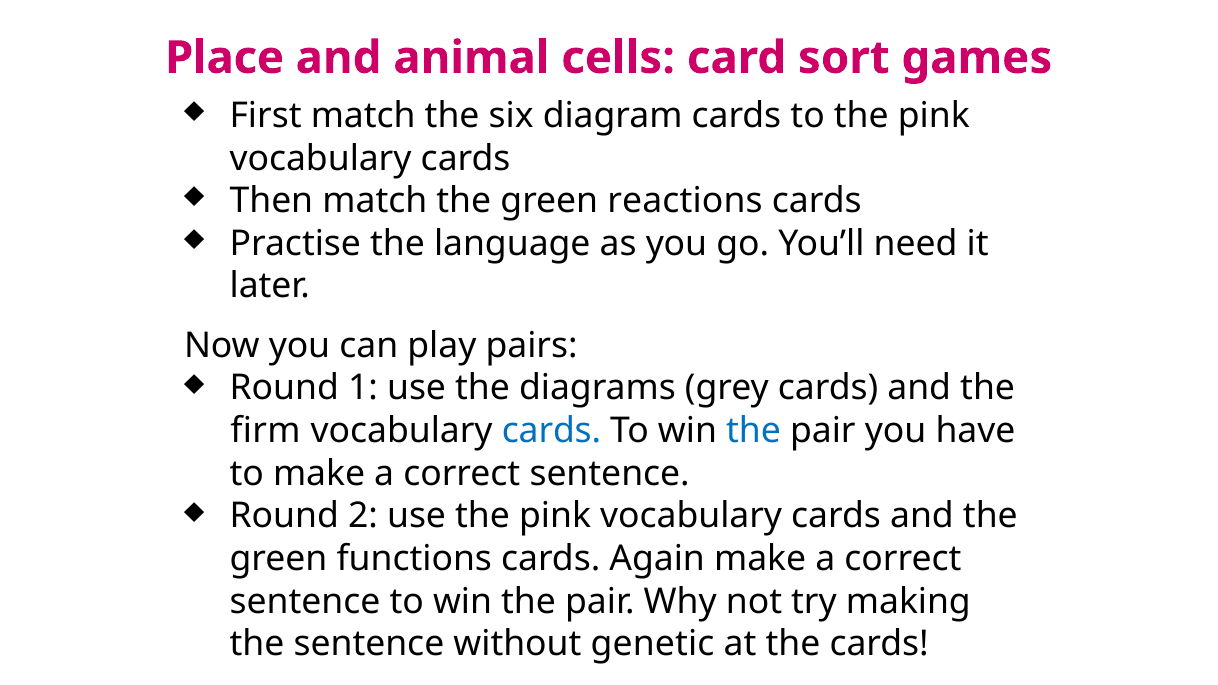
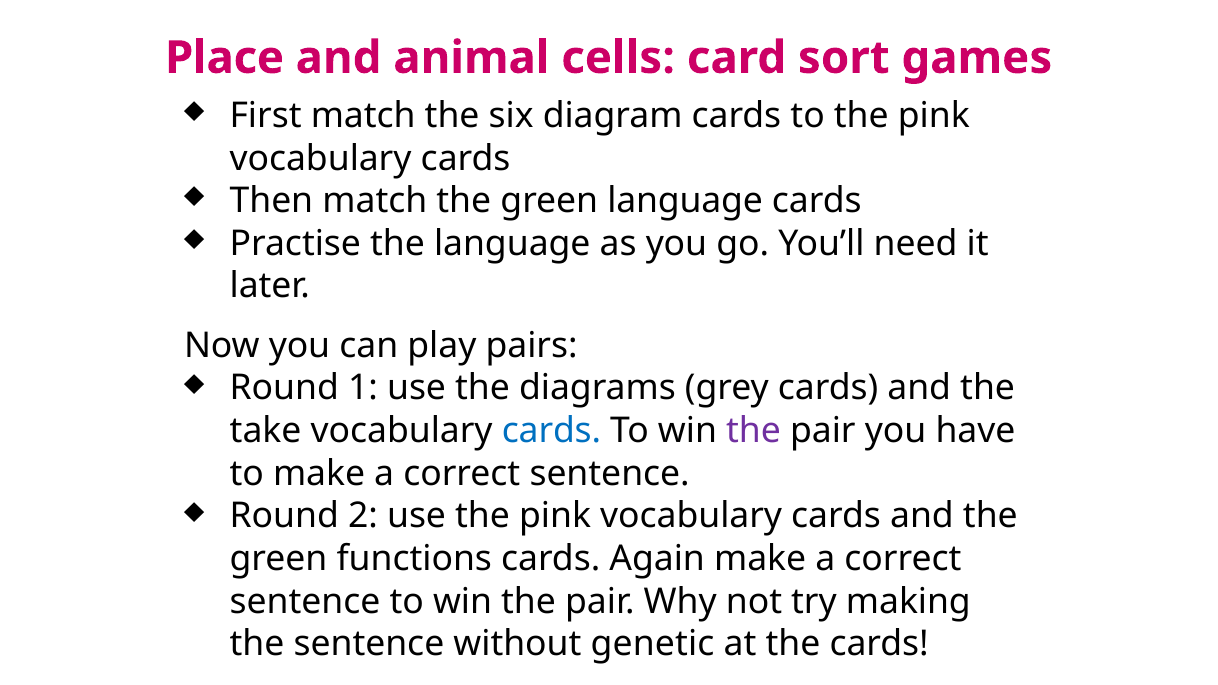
green reactions: reactions -> language (685, 201)
firm: firm -> take (266, 431)
the colour: blue -> purple (754, 431)
